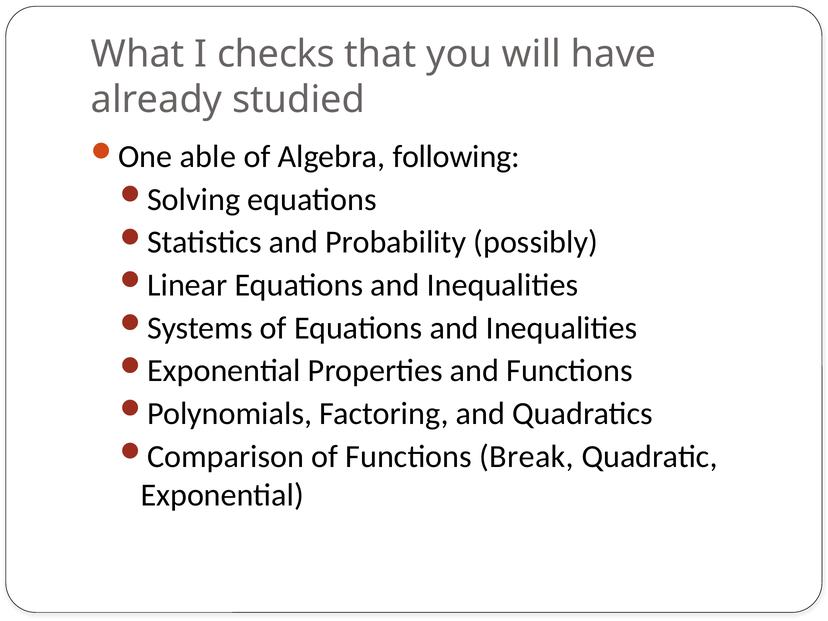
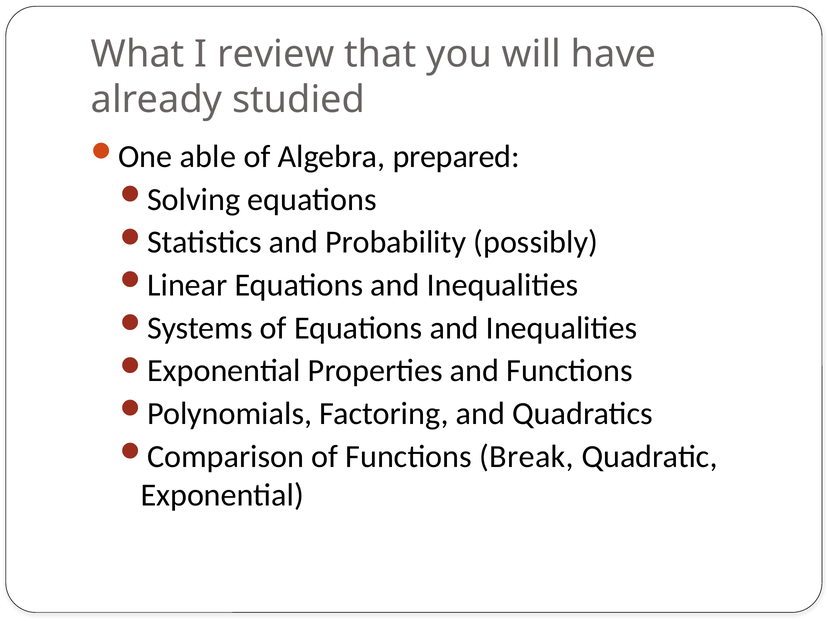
checks: checks -> review (276, 54)
following: following -> prepared (456, 157)
